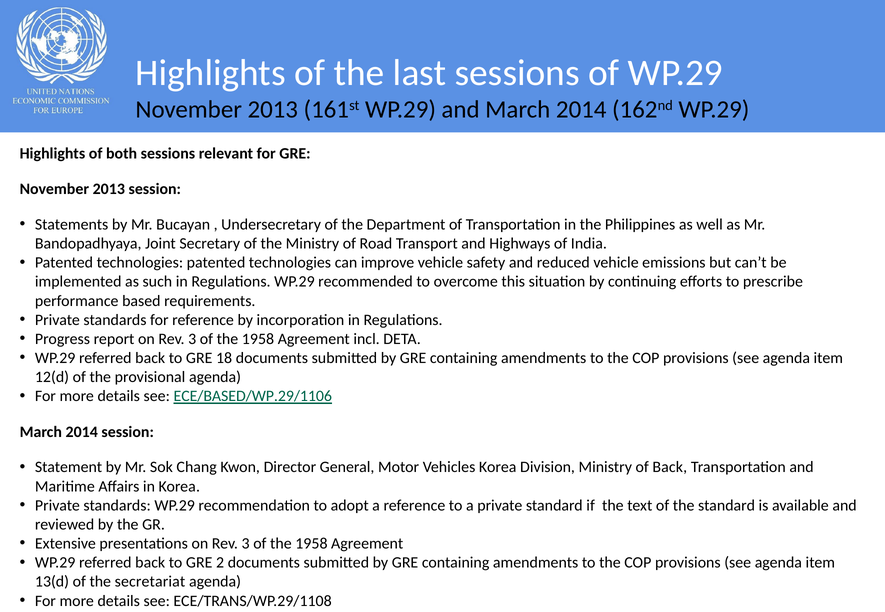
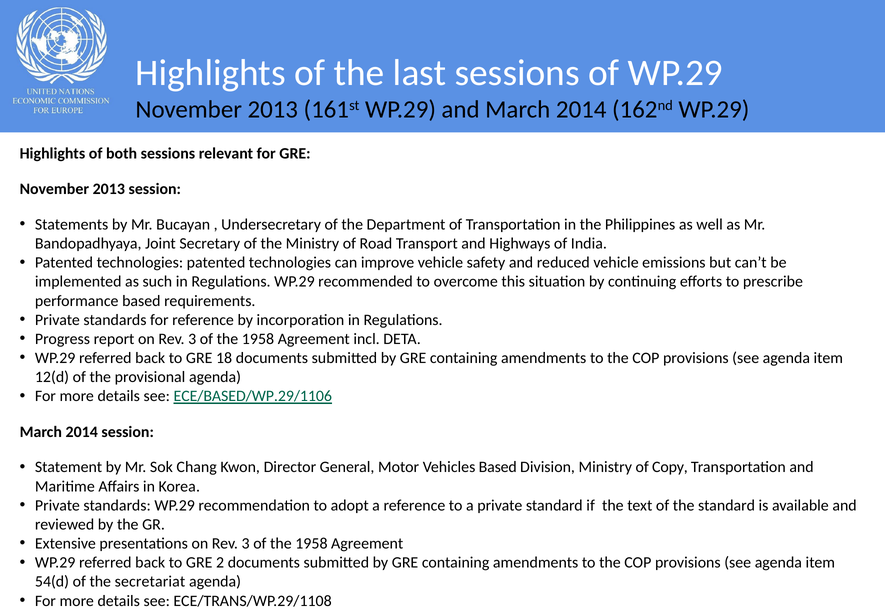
Vehicles Korea: Korea -> Based (498, 468)
of Back: Back -> Copy (670, 468)
13(d: 13(d -> 54(d (52, 582)
